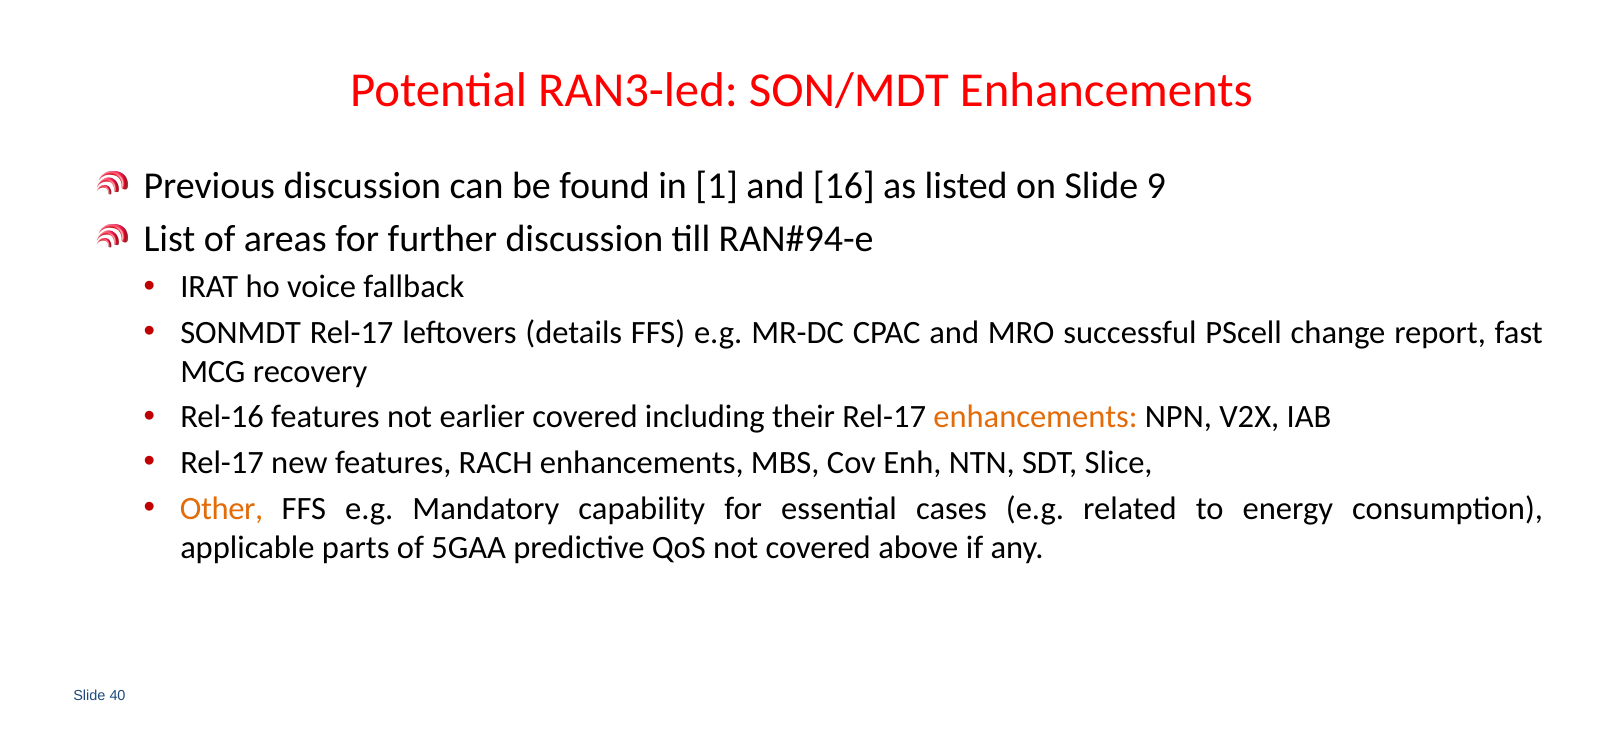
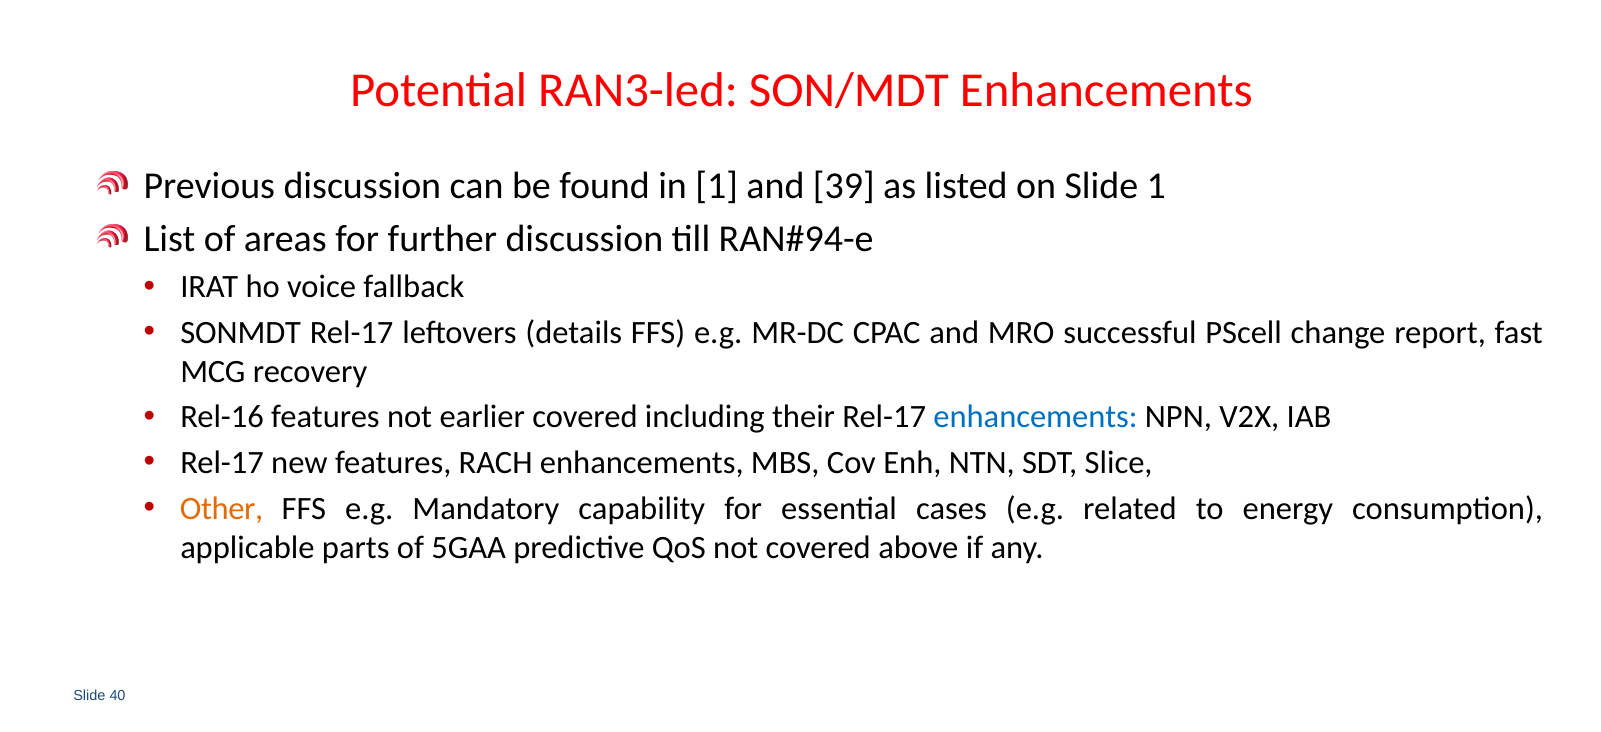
16: 16 -> 39 (844, 186)
Slide 9: 9 -> 1 (1156, 186)
enhancements colour: orange -> blue (1036, 417)
